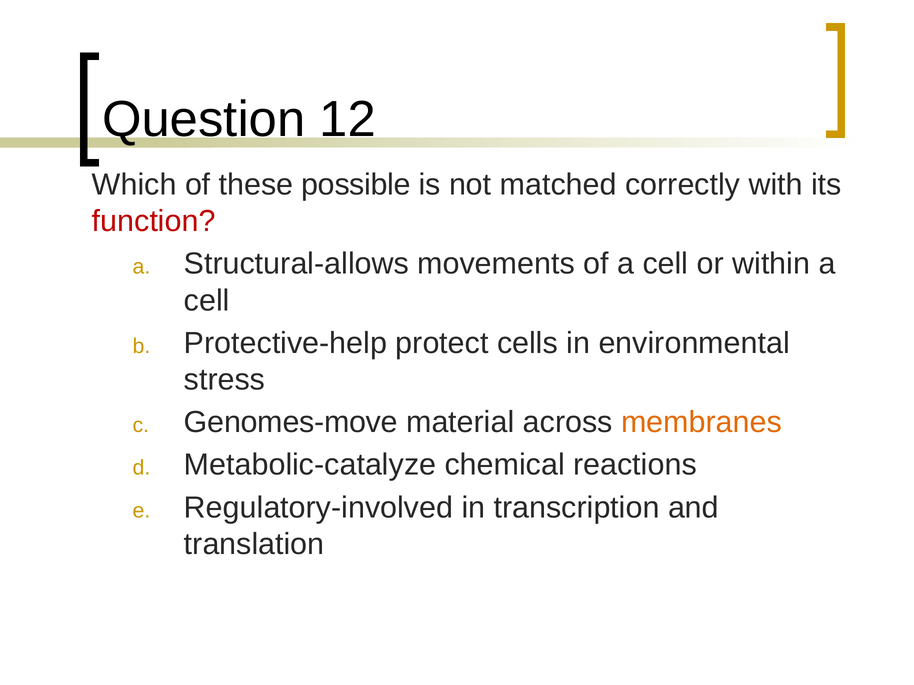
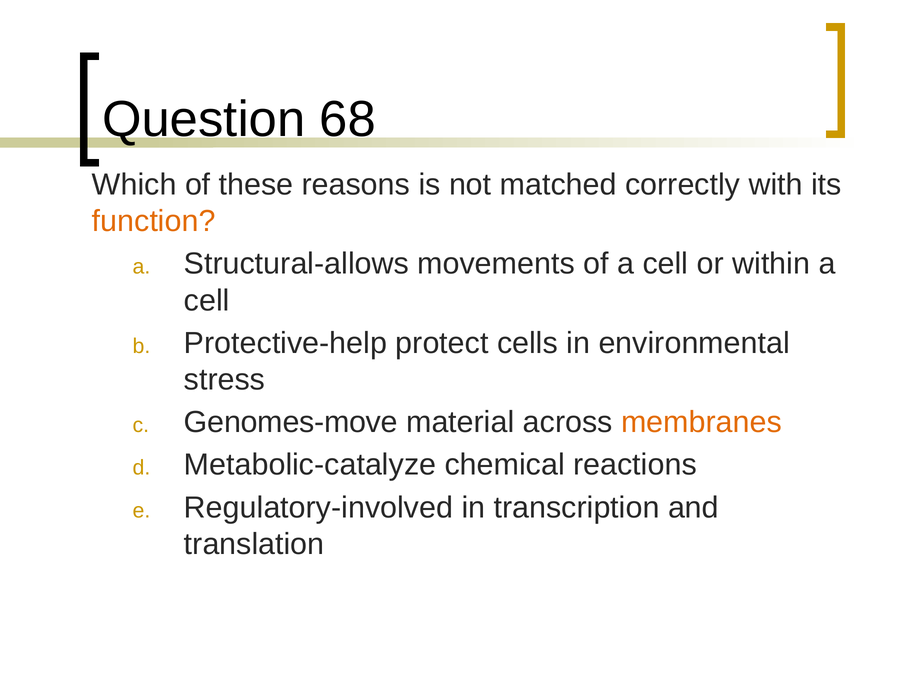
12: 12 -> 68 (348, 119)
possible: possible -> reasons (356, 185)
function colour: red -> orange (154, 222)
